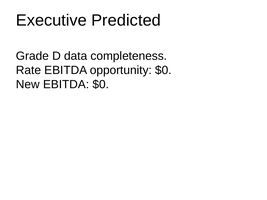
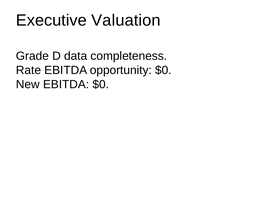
Predicted: Predicted -> Valuation (126, 20)
